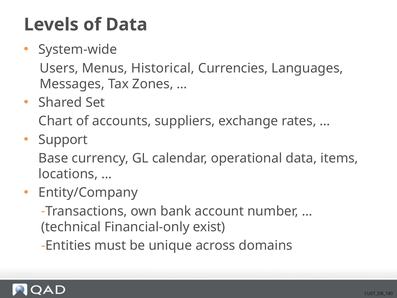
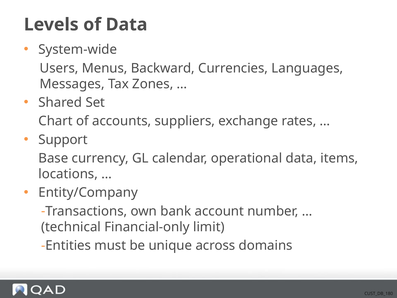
Historical: Historical -> Backward (163, 68)
exist: exist -> limit (209, 227)
